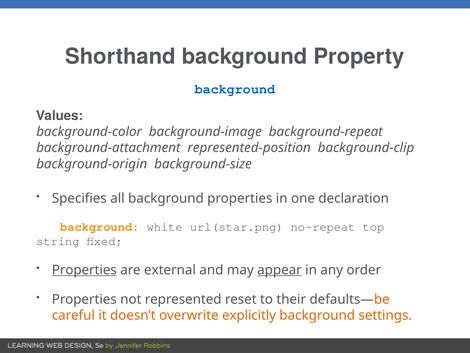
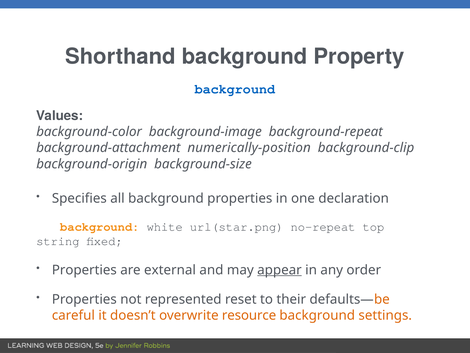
represented-position: represented-position -> numerically-position (249, 148)
Properties underline: present -> none (84, 270)
explicitly: explicitly -> resource (249, 315)
